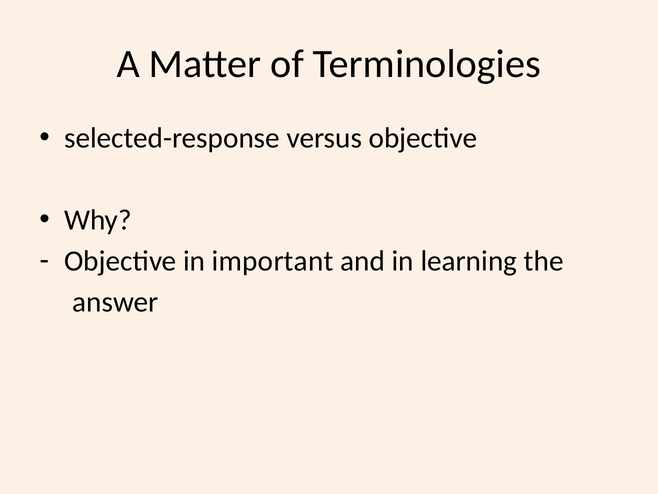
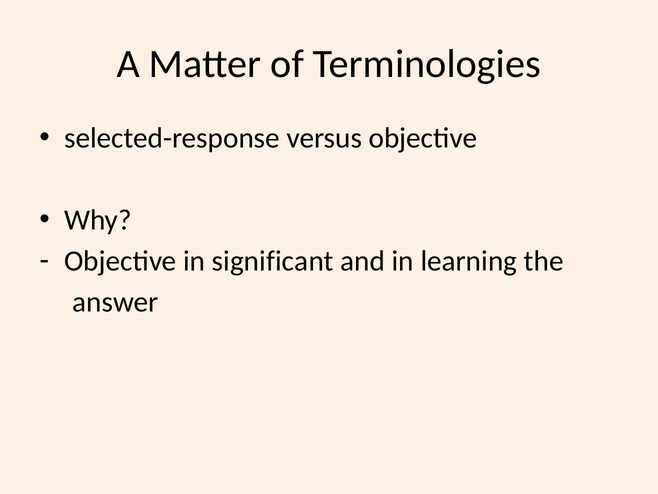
important: important -> significant (273, 261)
